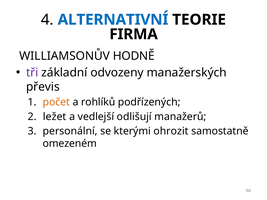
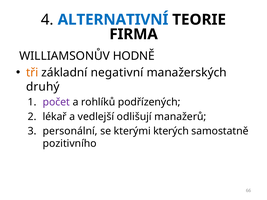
tři colour: purple -> orange (32, 73)
odvozeny: odvozeny -> negativní (117, 73)
převis: převis -> druhý (43, 87)
počet colour: orange -> purple (56, 102)
ležet: ležet -> lékař (55, 117)
ohrozit: ohrozit -> kterých (171, 131)
omezeném: omezeném -> pozitivního (70, 144)
